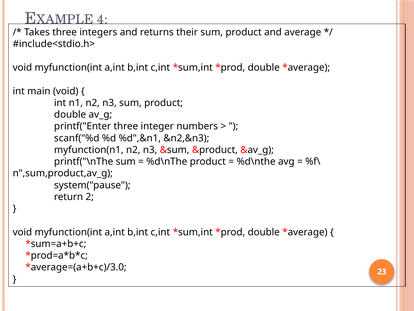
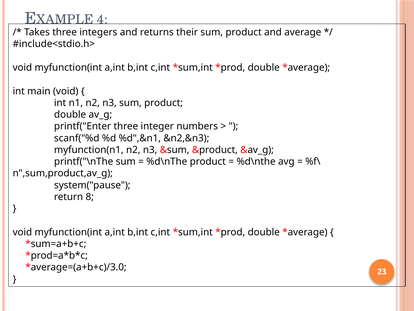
2: 2 -> 8 (90, 197)
